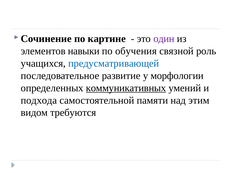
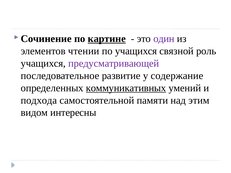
картине underline: none -> present (107, 39)
навыки: навыки -> чтении (84, 51)
по обучения: обучения -> учащихся (136, 51)
предусматривающей colour: blue -> purple (114, 63)
морфологии: морфологии -> содержание (177, 76)
требуются: требуются -> интересны (73, 113)
